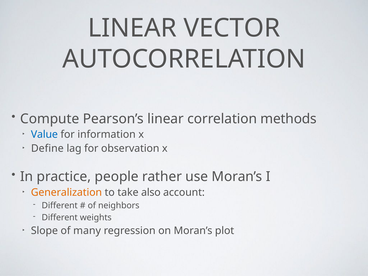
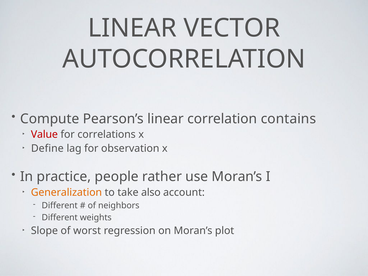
methods: methods -> contains (288, 119)
Value colour: blue -> red (44, 134)
information: information -> correlations (107, 134)
many: many -> worst (87, 231)
